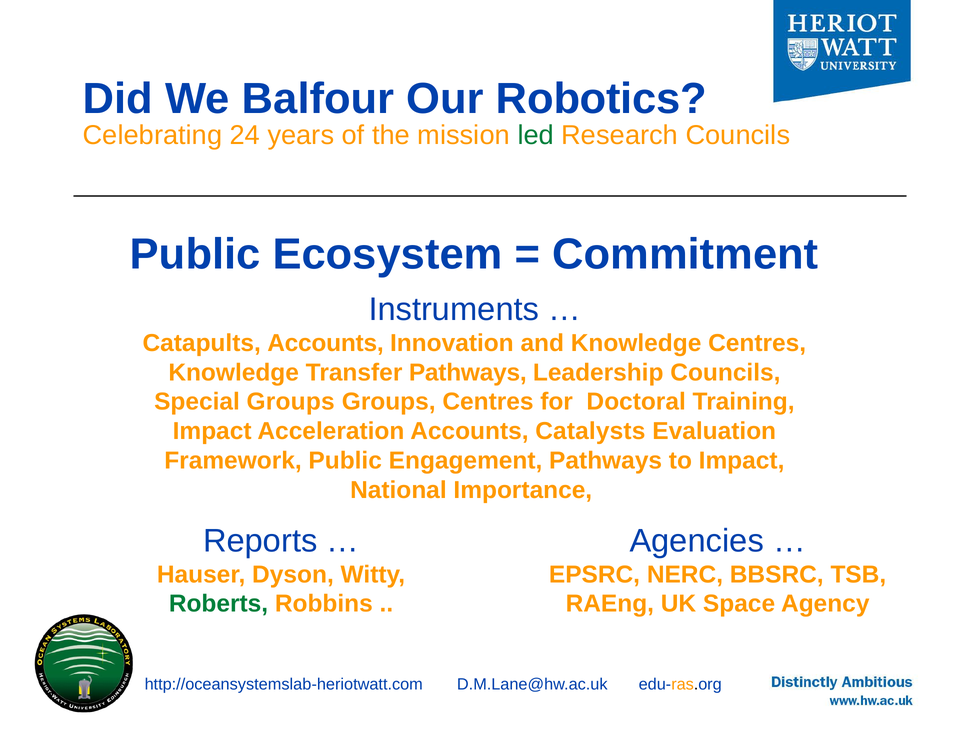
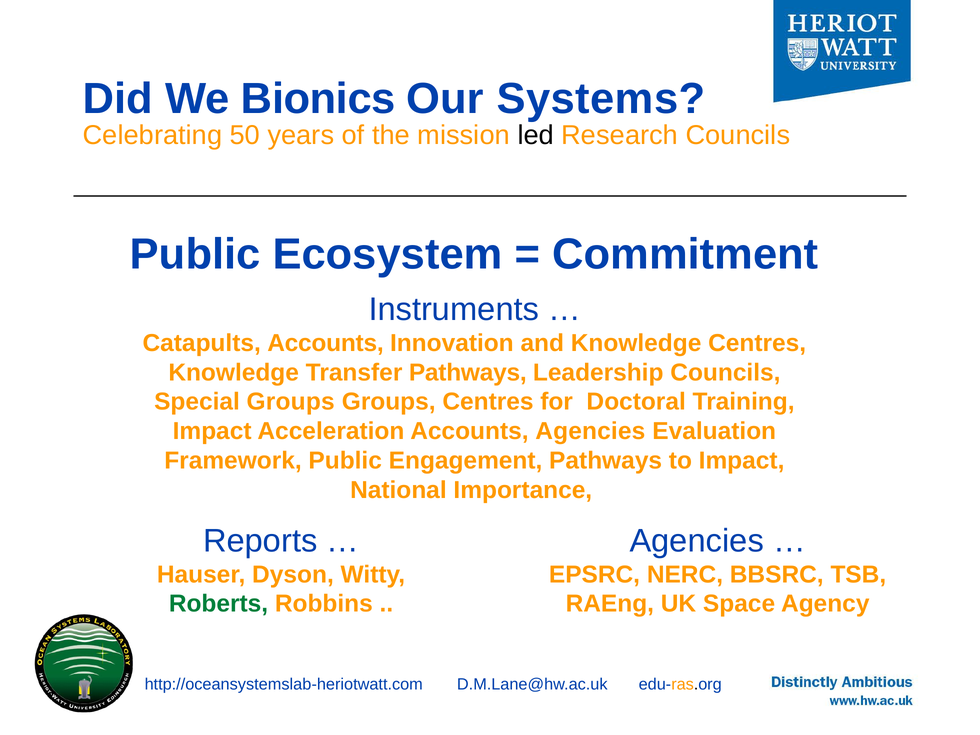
Balfour: Balfour -> Bionics (318, 99)
Robotics: Robotics -> Systems (601, 99)
24: 24 -> 50 (245, 135)
led colour: green -> black (536, 135)
Accounts Catalysts: Catalysts -> Agencies (590, 431)
